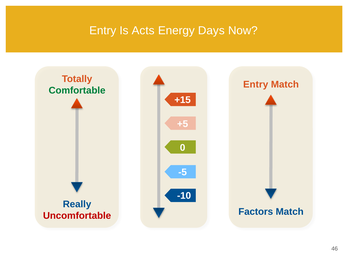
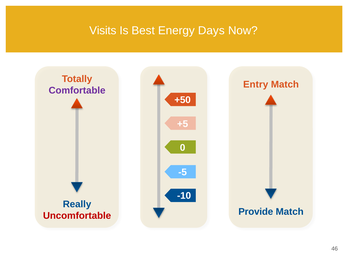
Entry: Entry -> Visits (103, 31)
Acts: Acts -> Best (143, 31)
Comfortable colour: green -> purple (77, 91)
+15: +15 -> +50 (183, 100)
Factors: Factors -> Provide (256, 212)
